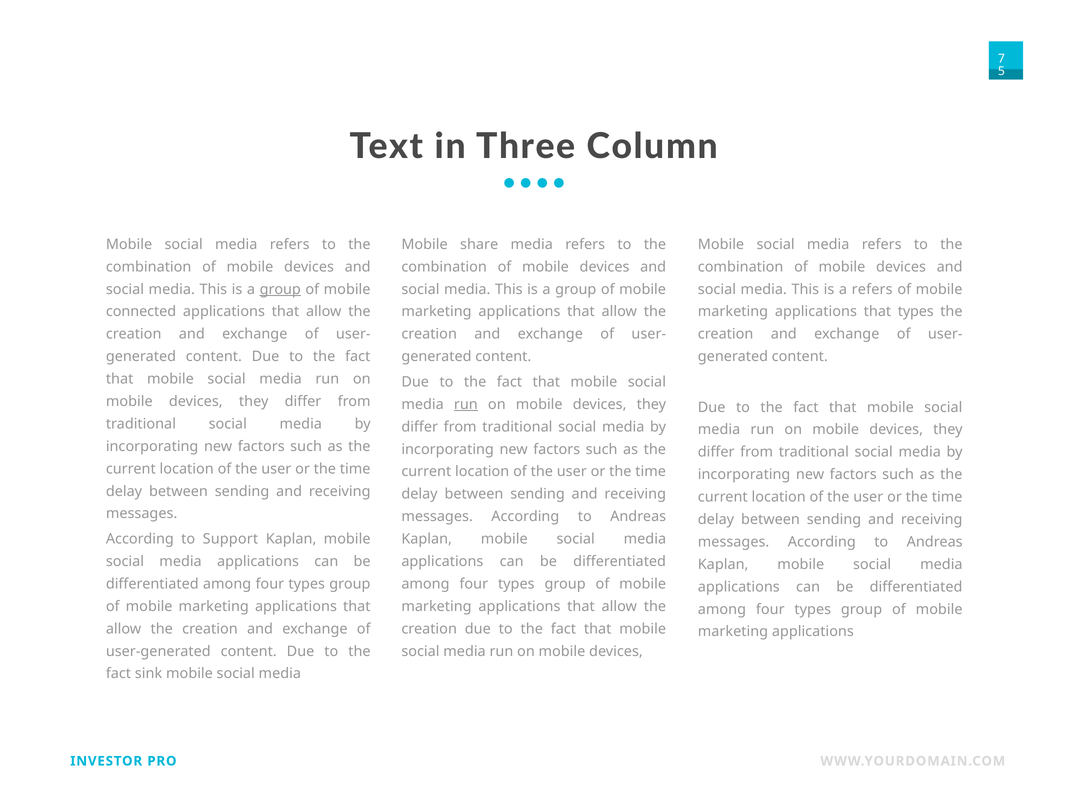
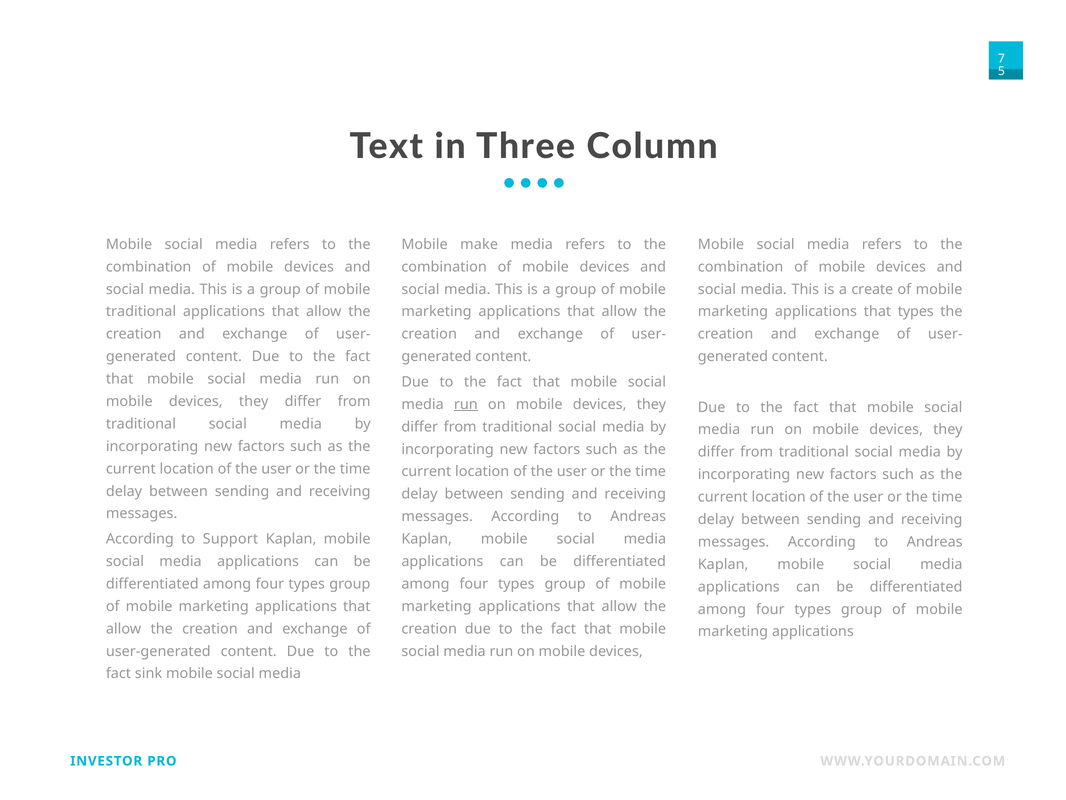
share: share -> make (479, 244)
group underline: present -> none (280, 289)
a refers: refers -> create (872, 289)
connected: connected -> traditional (141, 311)
